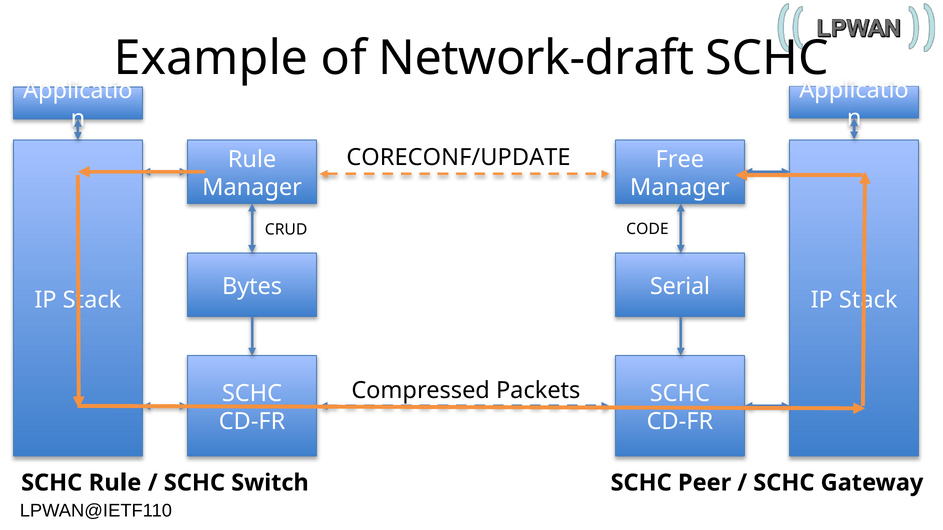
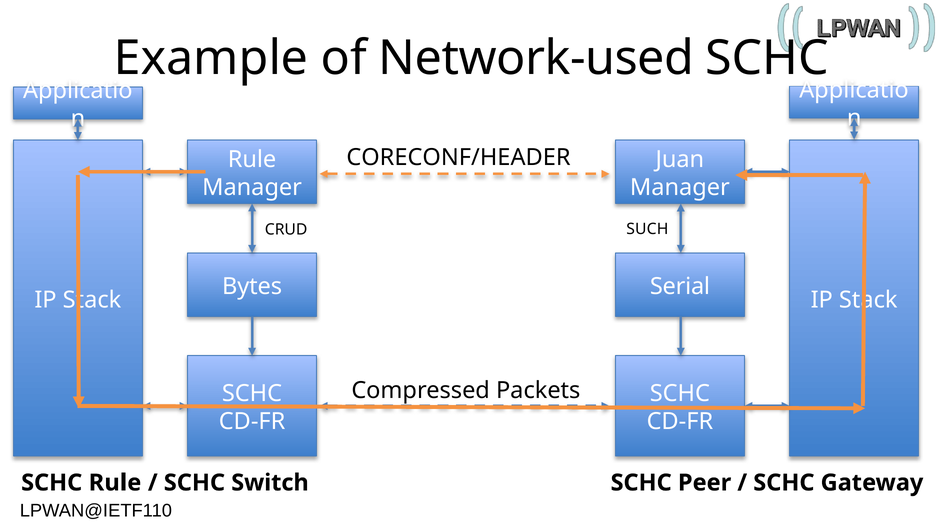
Network-draft: Network-draft -> Network-used (536, 58)
CORECONF/UPDATE: CORECONF/UPDATE -> CORECONF/HEADER (458, 158)
Free: Free -> Juan (680, 159)
CODE: CODE -> SUCH (647, 229)
